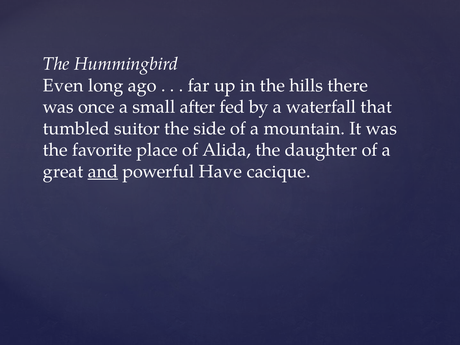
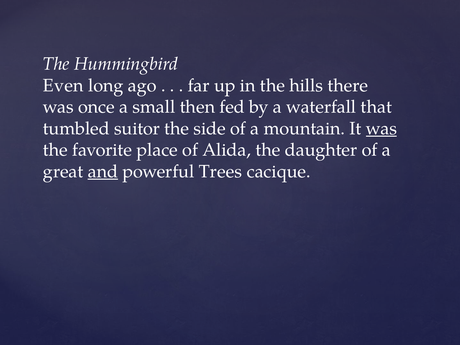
after: after -> then (197, 107)
was underline: none -> present (381, 129)
Have: Have -> Trees (220, 171)
